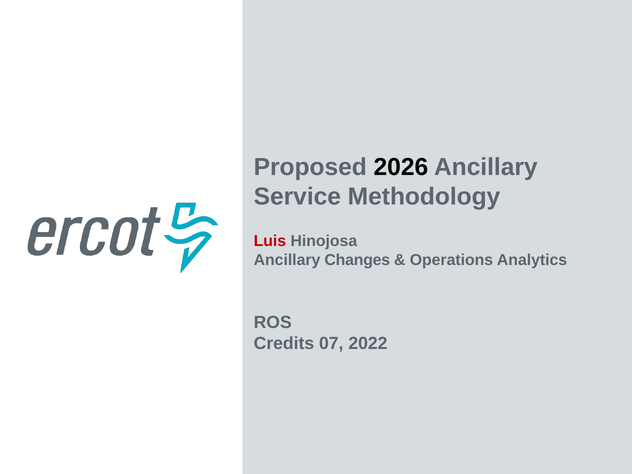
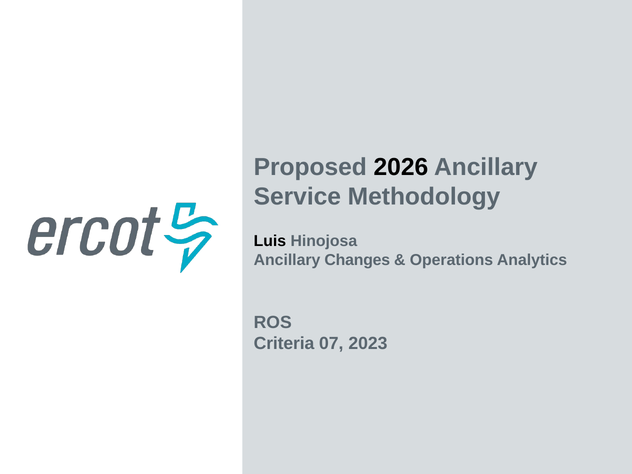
Luis colour: red -> black (270, 241)
Credits: Credits -> Criteria (284, 344)
2022: 2022 -> 2023 (368, 344)
